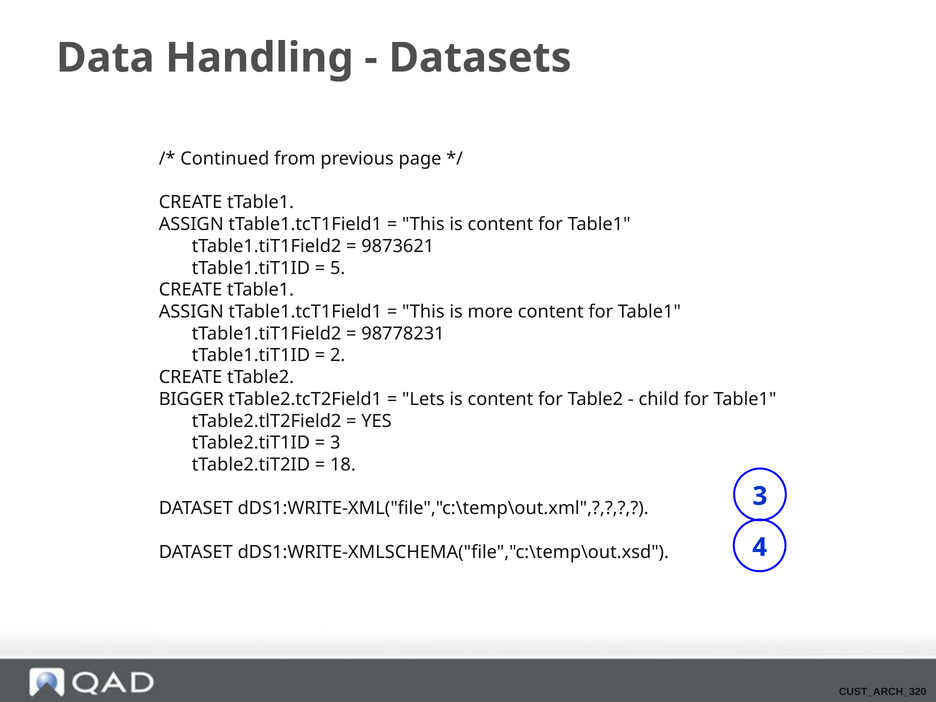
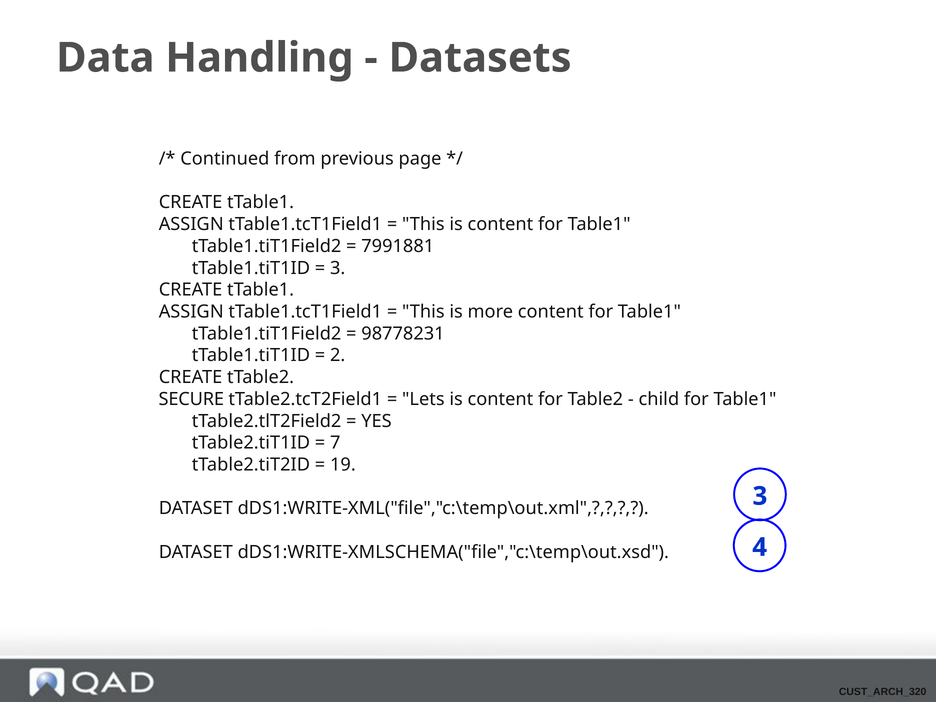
9873621: 9873621 -> 7991881 (398, 246)
5: 5 -> 3 (338, 268)
BIGGER: BIGGER -> SECURE (191, 399)
3: 3 -> 7 (335, 443)
18: 18 -> 19 (343, 465)
